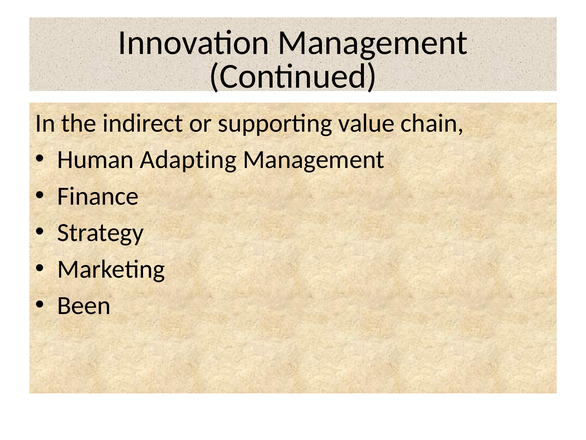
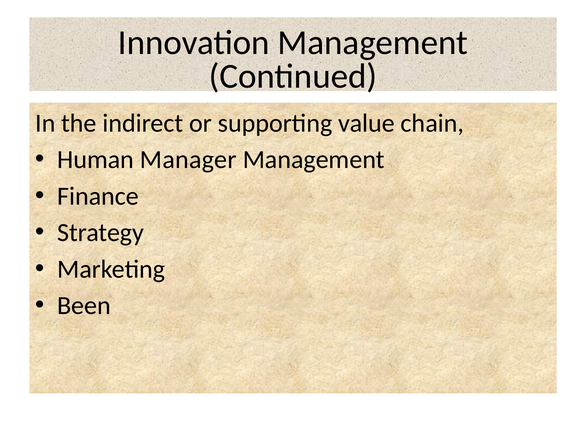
Adapting: Adapting -> Manager (188, 159)
